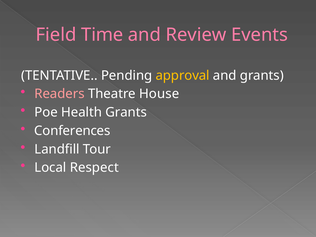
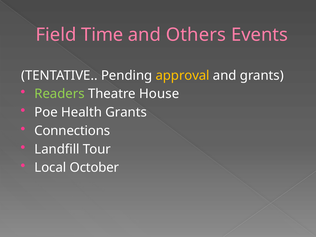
Review: Review -> Others (196, 35)
Readers colour: pink -> light green (60, 94)
Conferences: Conferences -> Connections (72, 131)
Respect: Respect -> October (94, 168)
